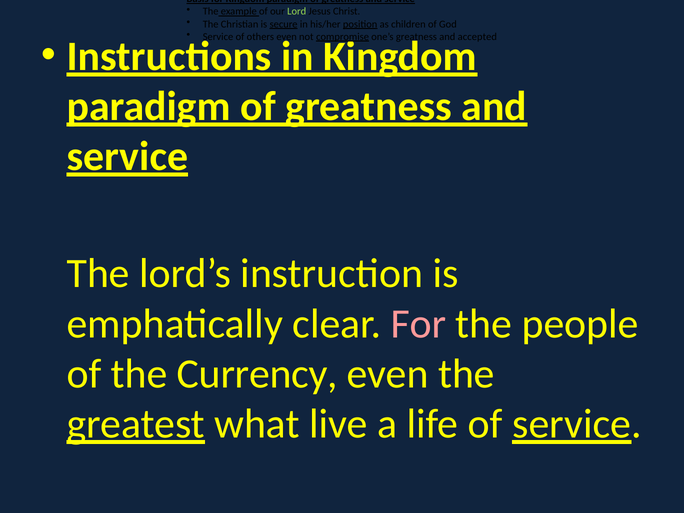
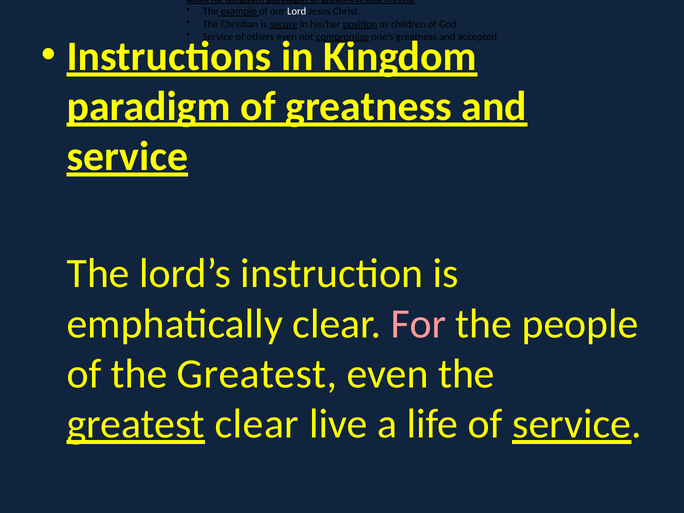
Lord colour: light green -> white (297, 12)
of the Currency: Currency -> Greatest (257, 374)
what: what -> clear (257, 424)
